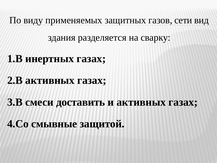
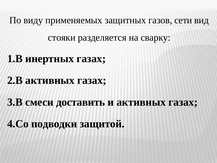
здания: здания -> стояки (62, 37)
смывные: смывные -> подводки (54, 124)
